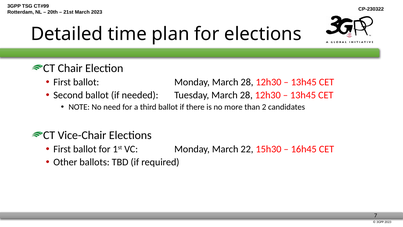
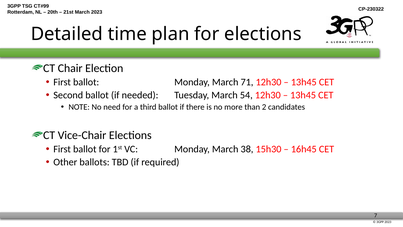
Monday March 28: 28 -> 71 (247, 82)
Tuesday March 28: 28 -> 54 (246, 95)
22: 22 -> 38 (247, 149)
